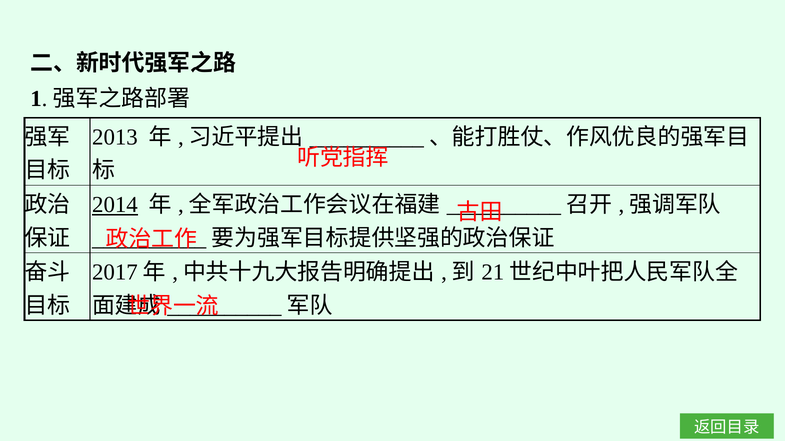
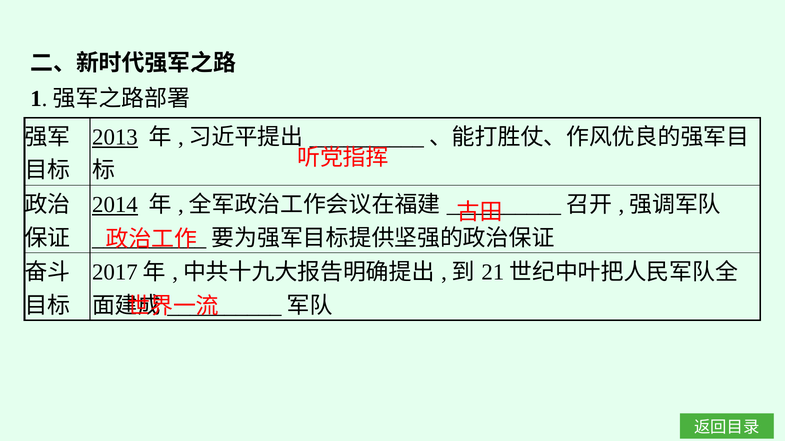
2013 underline: none -> present (115, 138)
